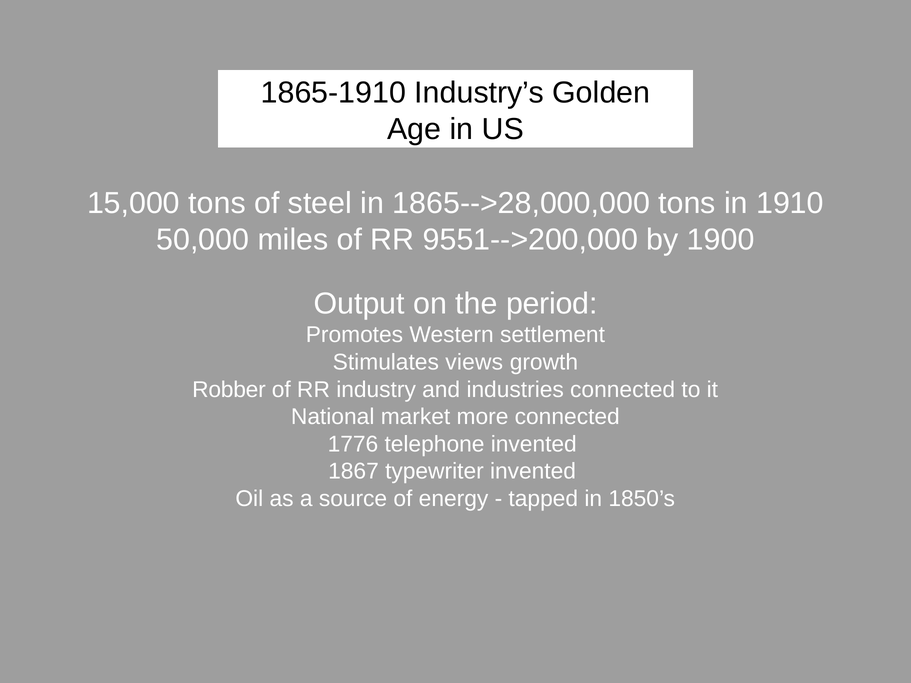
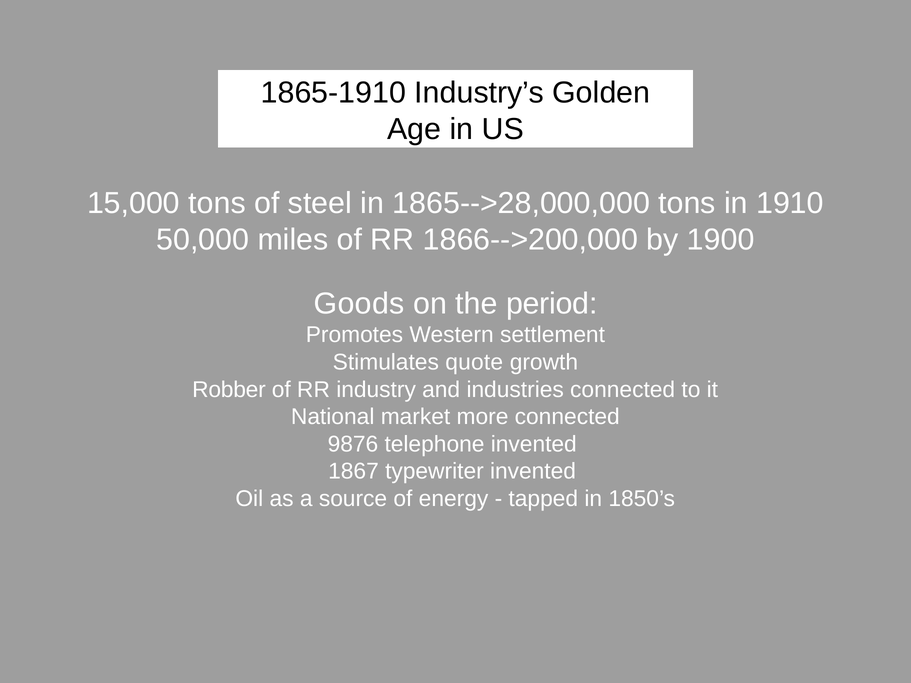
9551-->200,000: 9551-->200,000 -> 1866-->200,000 (530, 240)
Output: Output -> Goods (359, 304)
views: views -> quote (474, 362)
1776: 1776 -> 9876 (353, 444)
